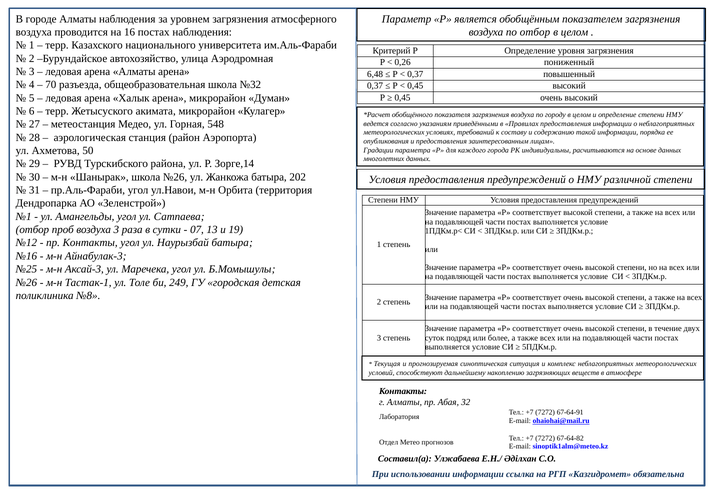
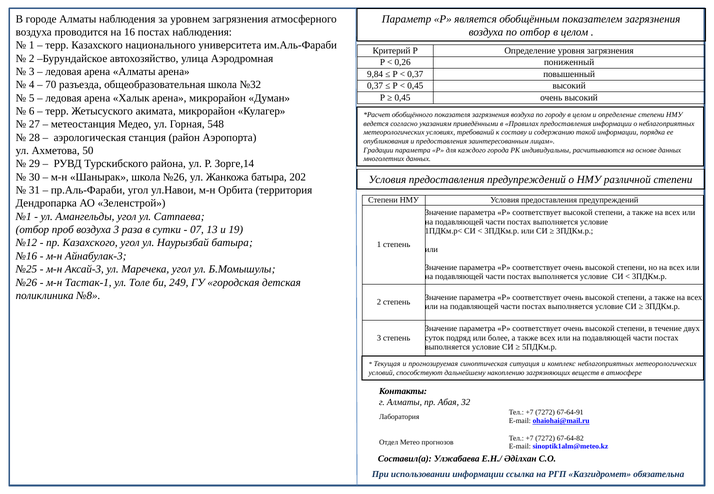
6,48: 6,48 -> 9,84 (375, 74)
пр Контакты: Контакты -> Казахского (90, 243)
